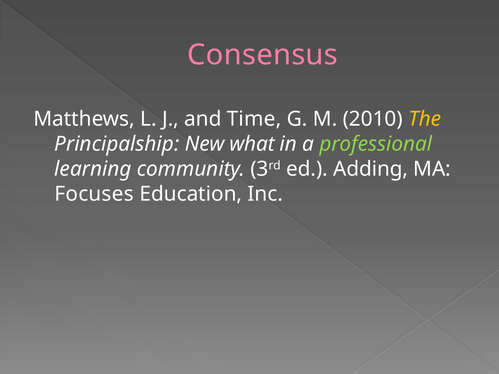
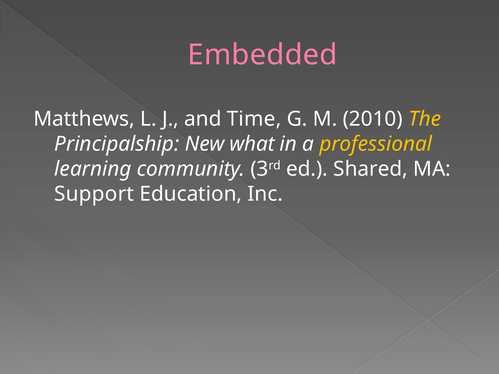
Consensus: Consensus -> Embedded (263, 55)
professional colour: light green -> yellow (376, 144)
Adding: Adding -> Shared (371, 169)
Focuses: Focuses -> Support (94, 194)
